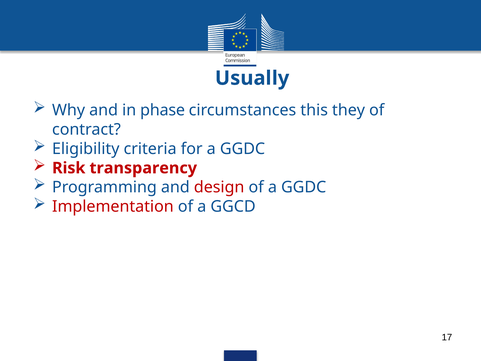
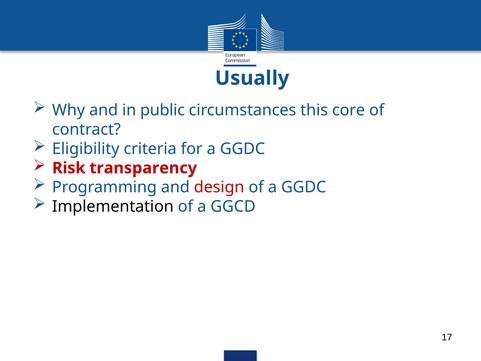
phase: phase -> public (163, 110)
they: they -> core (349, 110)
Implementation colour: red -> black (113, 206)
